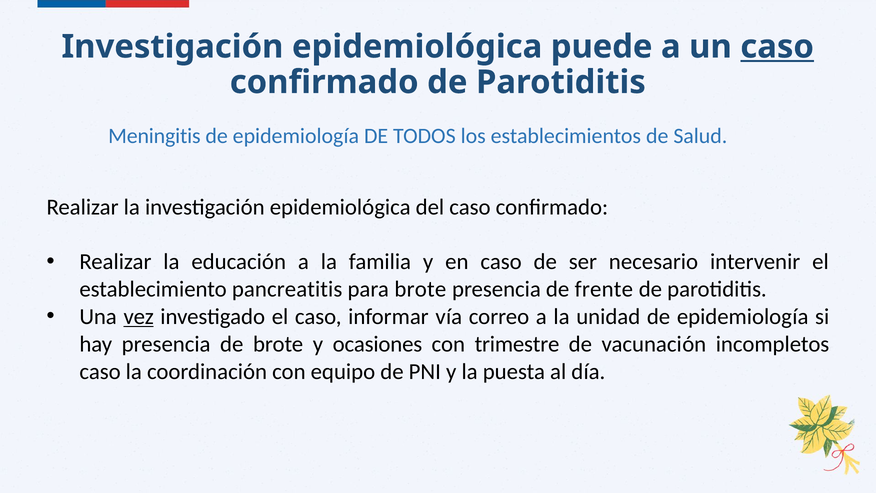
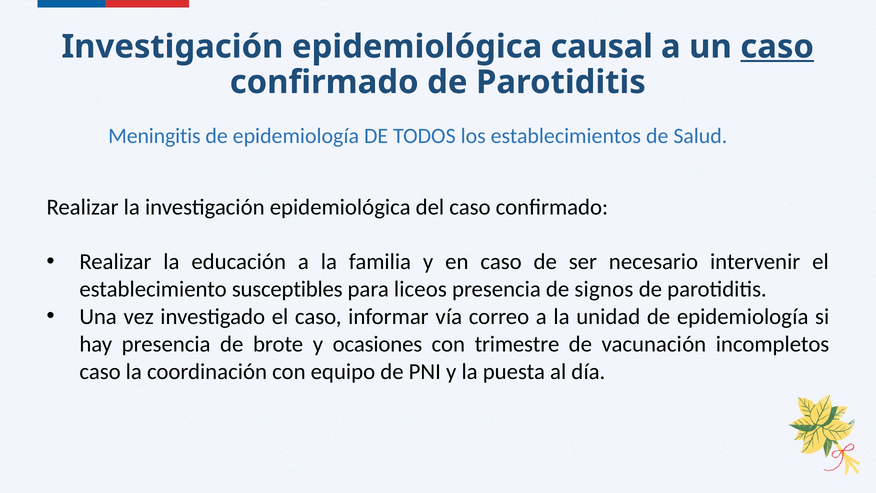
puede: puede -> causal (602, 47)
pancreatitis: pancreatitis -> susceptibles (287, 289)
para brote: brote -> liceos (420, 289)
frente: frente -> signos (604, 289)
vez underline: present -> none (139, 317)
